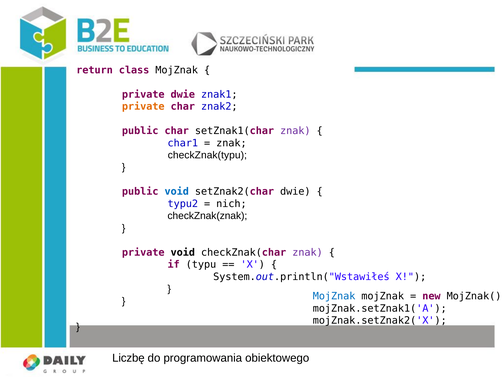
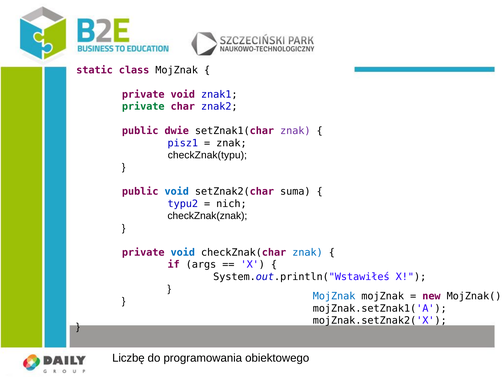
return: return -> static (95, 70)
dwie: dwie -> void (183, 94)
private colour: orange -> green (143, 107)
public char: char -> dwie (177, 131)
char1: char1 -> pisz1 (183, 143)
setZnak2(char dwie: dwie -> suma (295, 192)
void colour: black -> blue (183, 253)
znak colour: purple -> blue (308, 253)
typu: typu -> args (201, 265)
